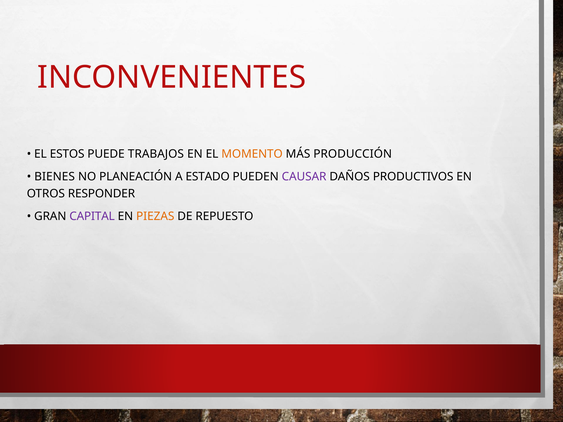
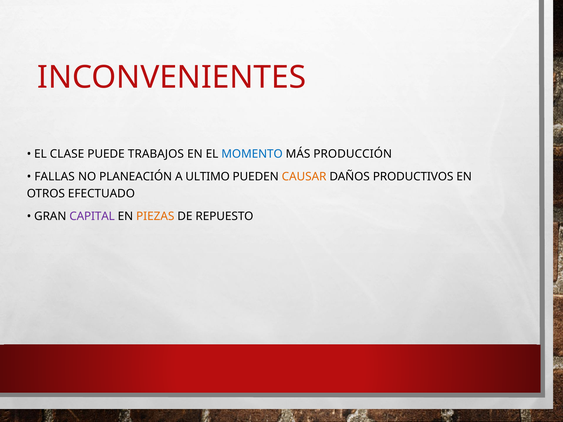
ESTOS: ESTOS -> CLASE (67, 154)
MOMENTO colour: orange -> blue (252, 154)
BIENES: BIENES -> FALLAS (55, 177)
ESTADO: ESTADO -> ULTIMO (208, 177)
CAUSAR colour: purple -> orange (304, 177)
RESPONDER: RESPONDER -> EFECTUADO (101, 194)
